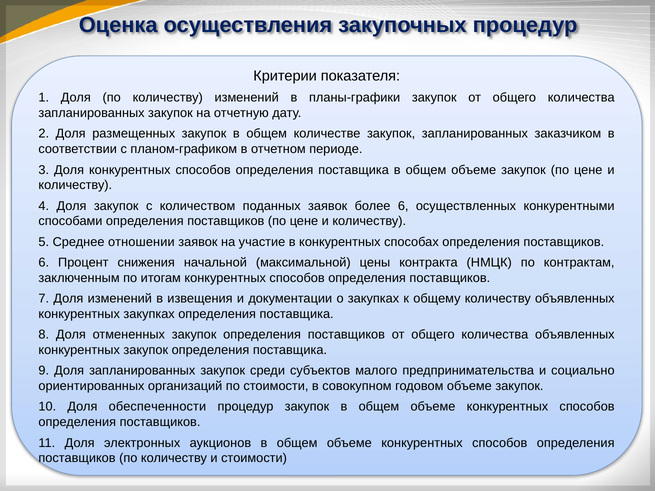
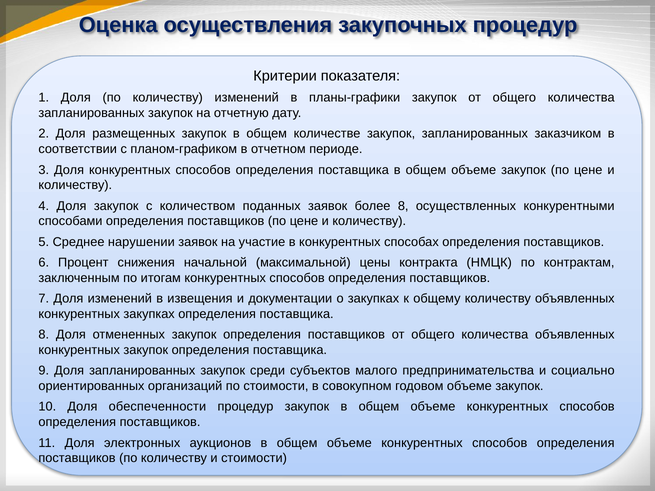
более 6: 6 -> 8 (403, 206)
отношении: отношении -> нарушении (141, 242)
